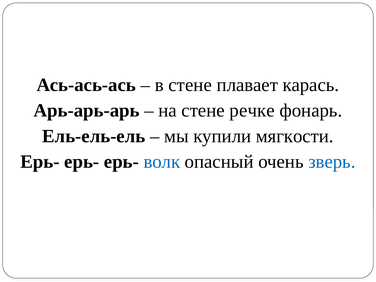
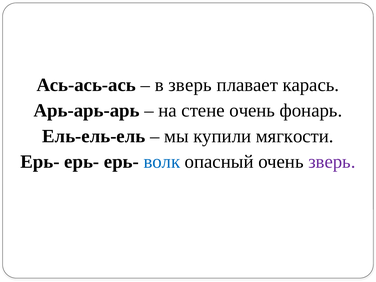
в стене: стене -> зверь (190, 85)
стене речке: речке -> очень (252, 111)
зверь colour: blue -> purple (332, 162)
